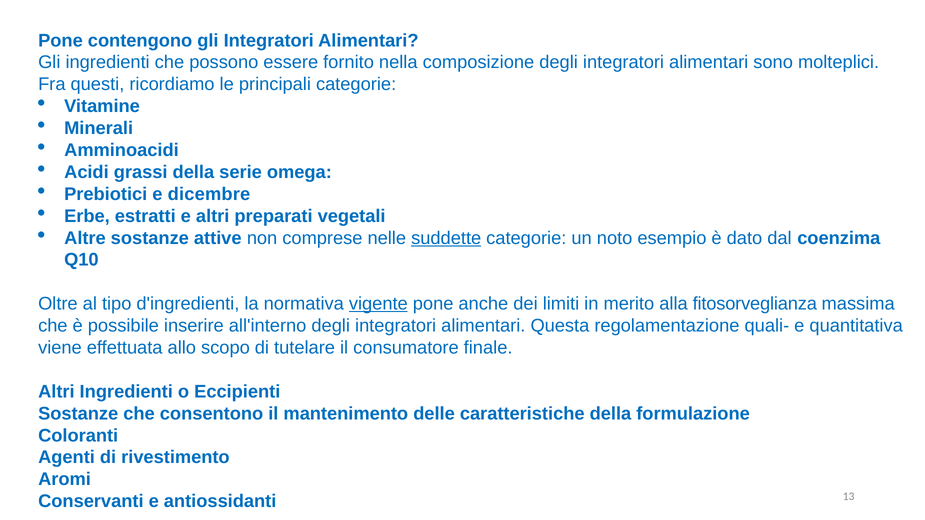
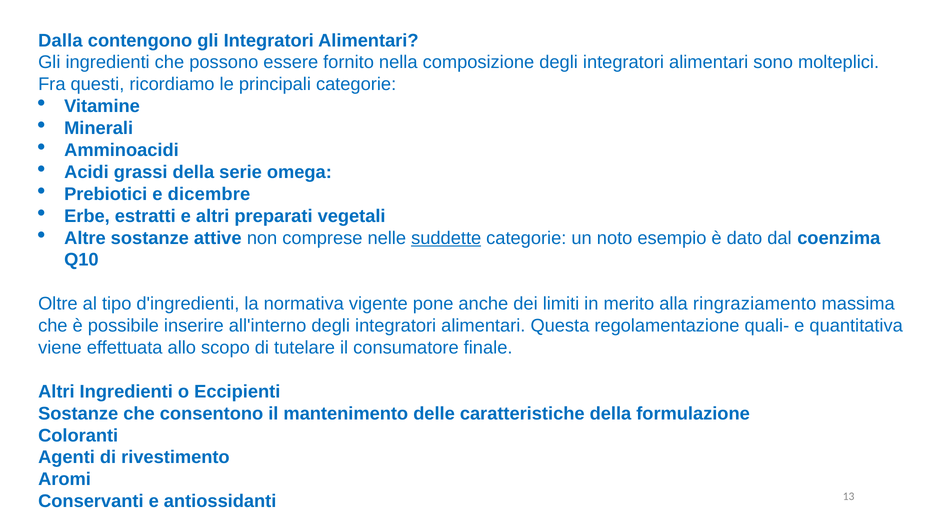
Pone: Pone -> Dalla (60, 41)
vigente underline: present -> none (378, 304)
fitosorveglianza: fitosorveglianza -> ringraziamento (755, 304)
